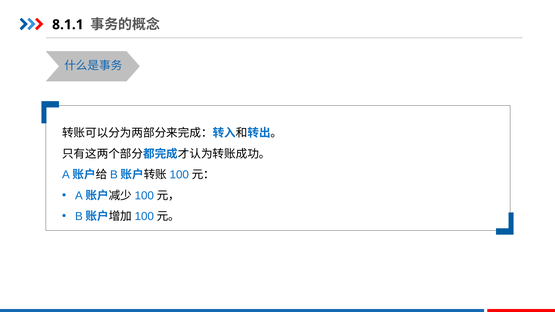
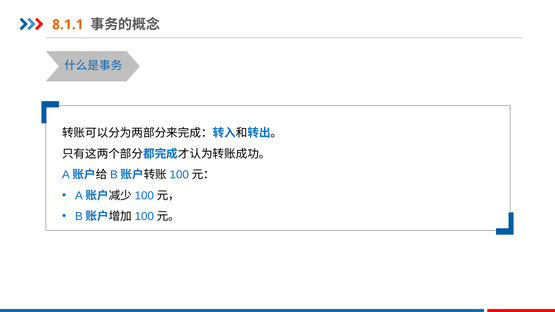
8.1.1 colour: black -> orange (68, 25)
